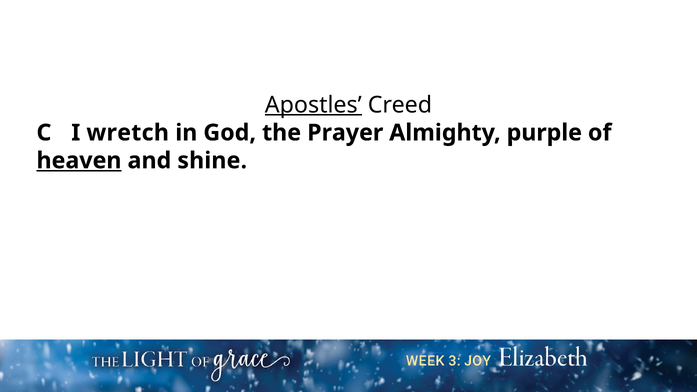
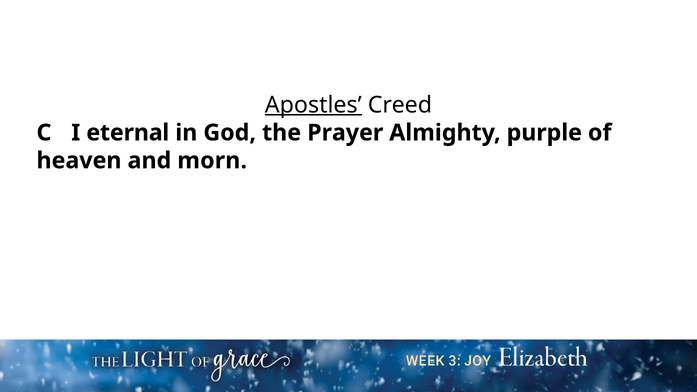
wretch: wretch -> eternal (128, 133)
heaven underline: present -> none (79, 161)
shine: shine -> morn (212, 161)
